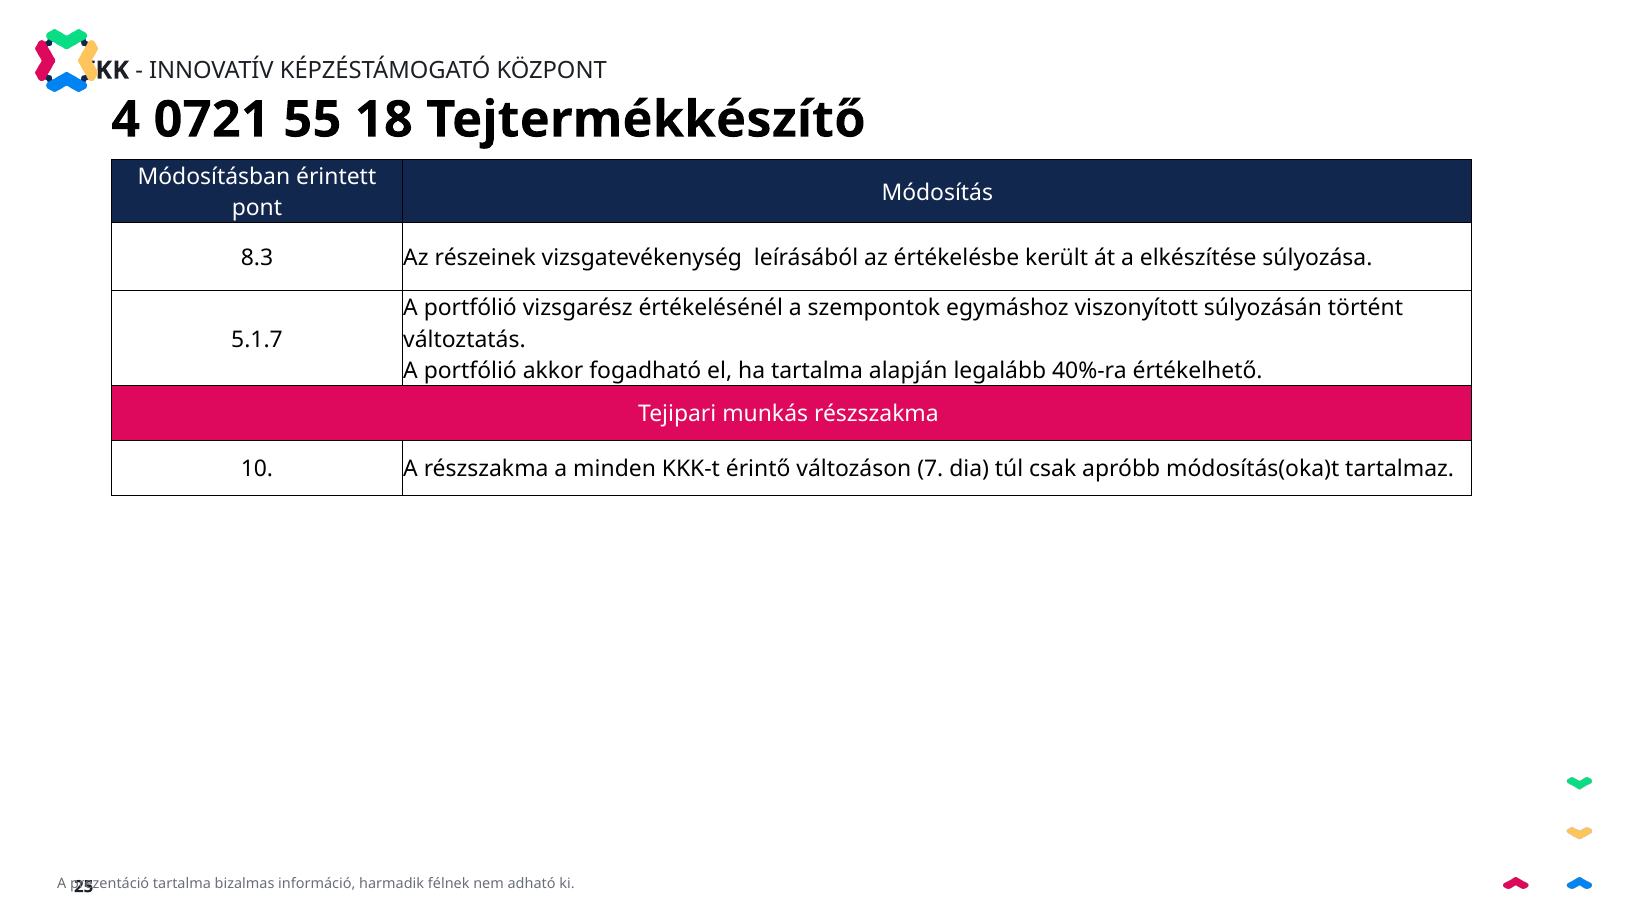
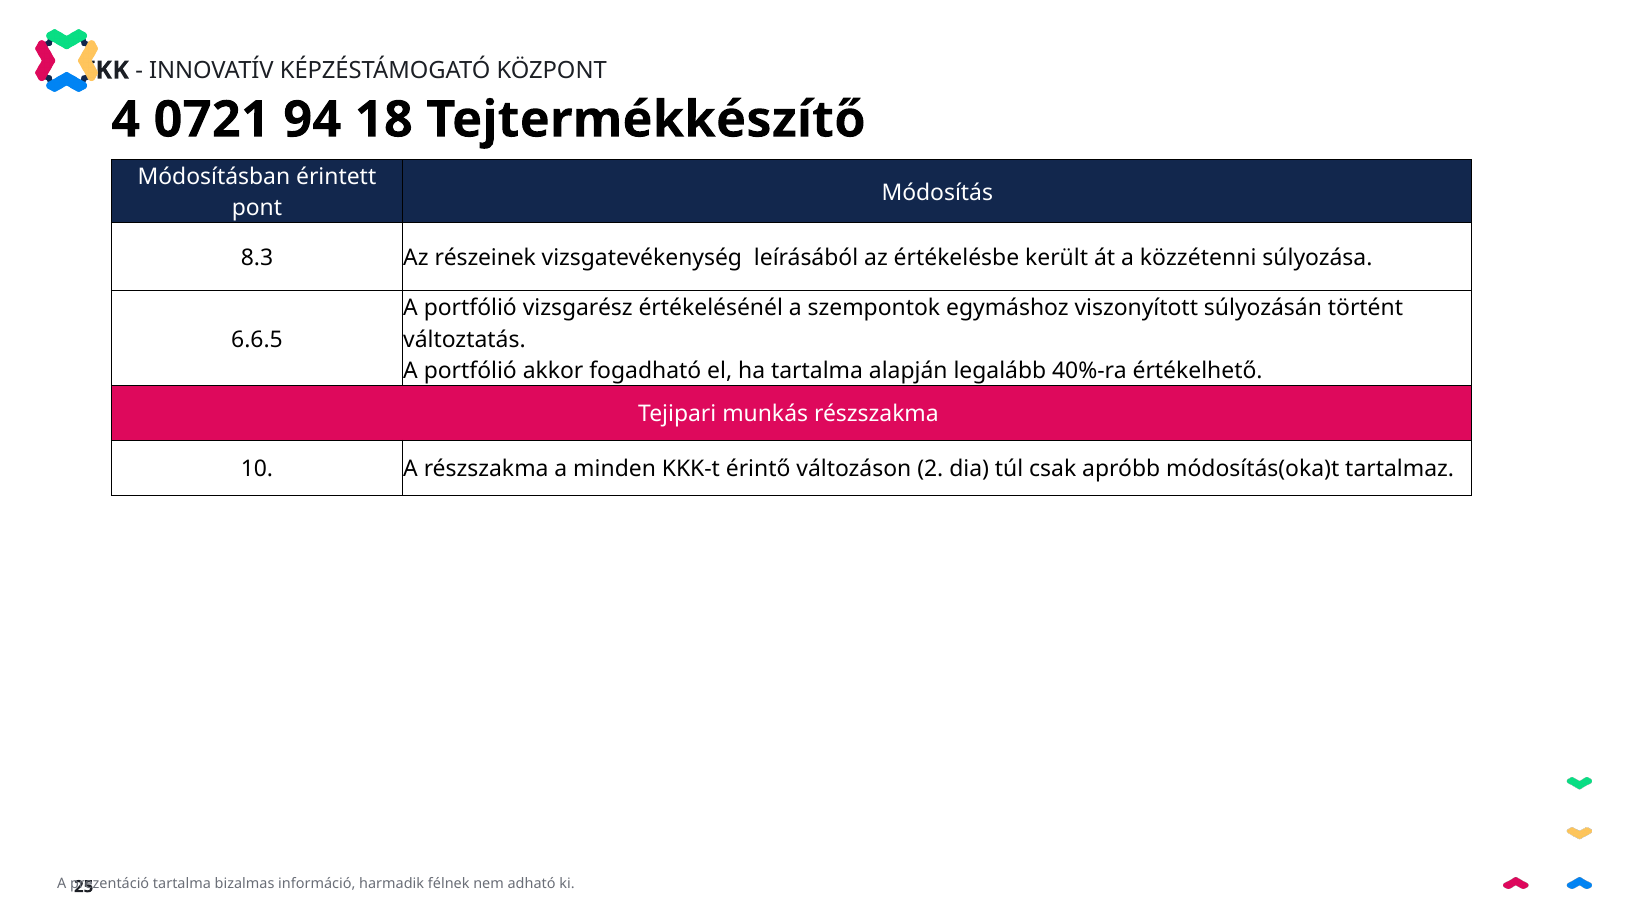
55: 55 -> 94 (312, 120)
elkészítése: elkészítése -> közzétenni (1198, 258)
5.1.7: 5.1.7 -> 6.6.5 (257, 340)
7: 7 -> 2 (930, 469)
